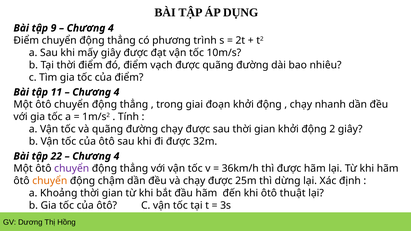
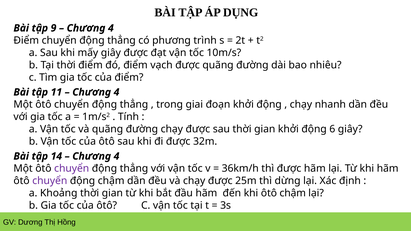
2: 2 -> 6 (332, 129)
22: 22 -> 14 (56, 156)
chuyển colour: orange -> purple (50, 181)
ôtô thuật: thuật -> chậm (293, 193)
